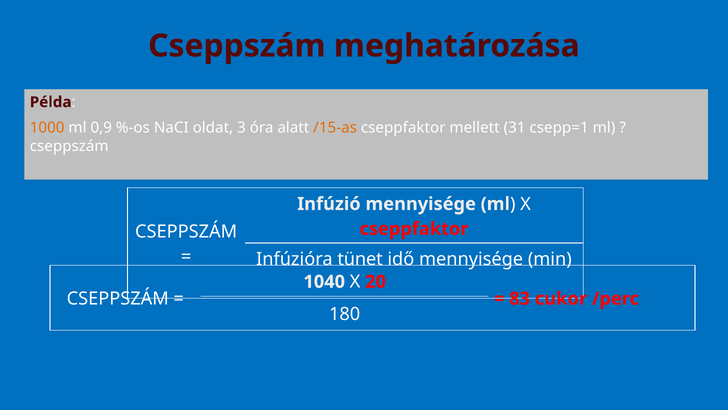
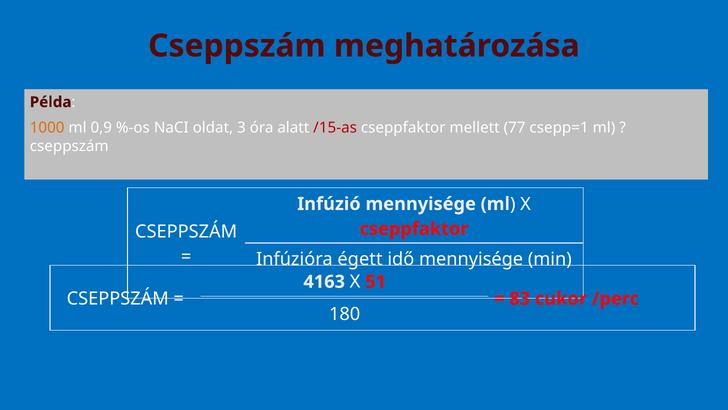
/15-as colour: orange -> red (335, 128)
31: 31 -> 77 (515, 128)
tünet: tünet -> égett (360, 259)
1040: 1040 -> 4163 (324, 281)
20: 20 -> 51 (376, 281)
